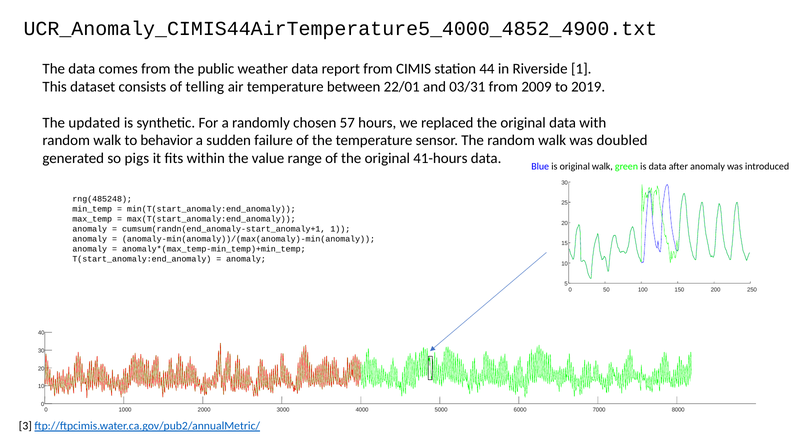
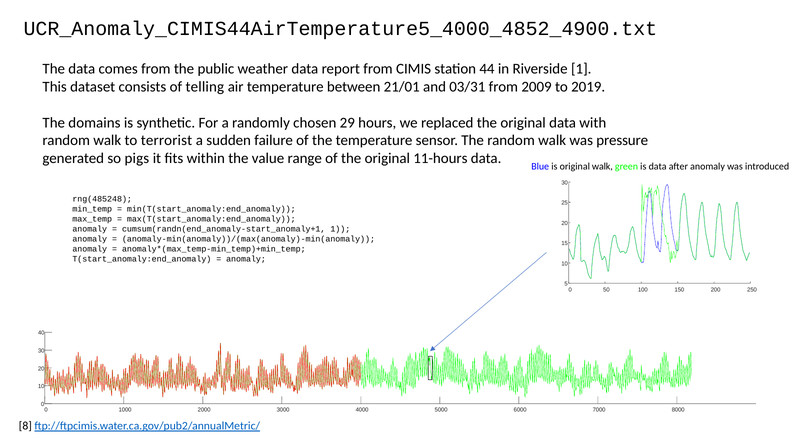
22/01: 22/01 -> 21/01 (402, 87)
updated: updated -> domains (94, 123)
57: 57 -> 29 (347, 123)
behavior: behavior -> terrorist (167, 141)
doubled: doubled -> pressure (622, 141)
41-hours: 41-hours -> 11-hours (440, 159)
3: 3 -> 8 (25, 426)
